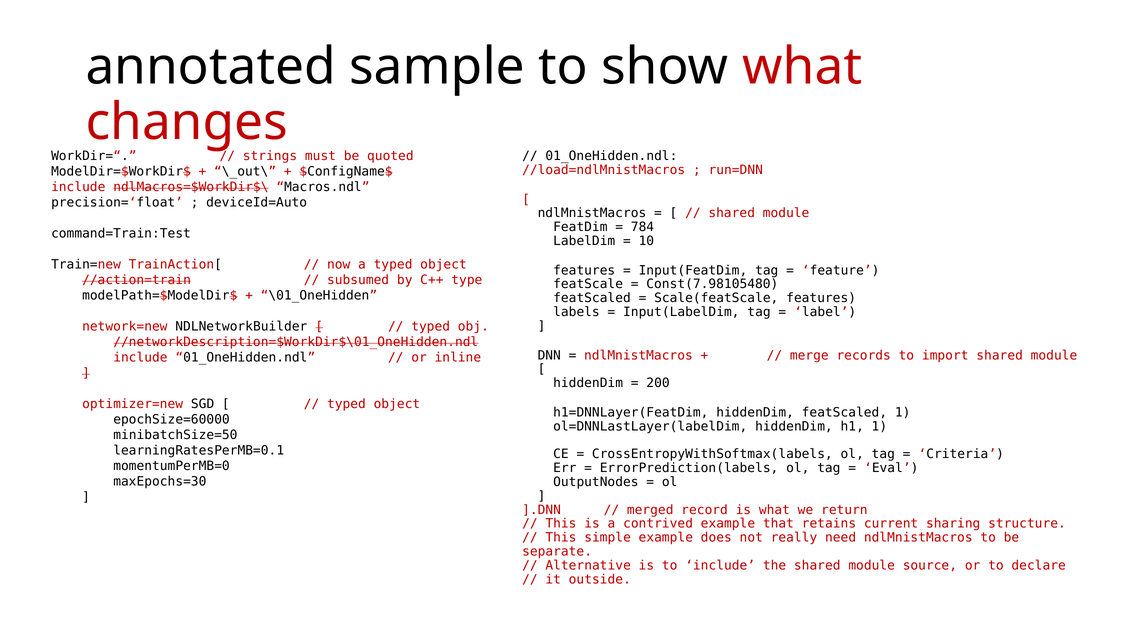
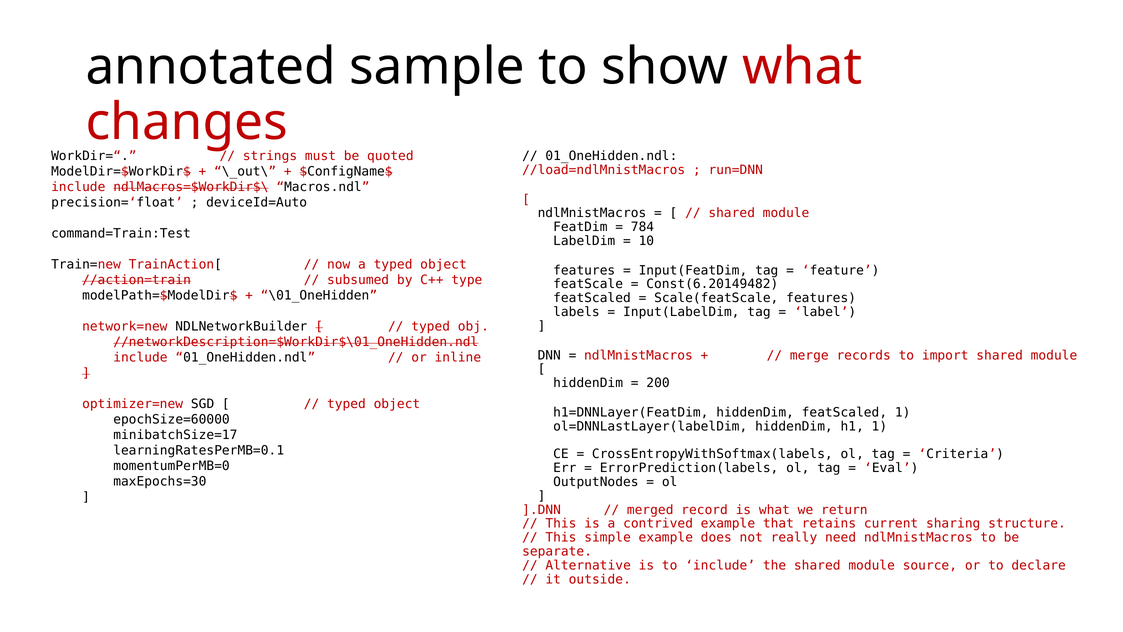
Const(7.98105480: Const(7.98105480 -> Const(6.20149482 (712, 284)
minibatchSize=50: minibatchSize=50 -> minibatchSize=17 (175, 435)
